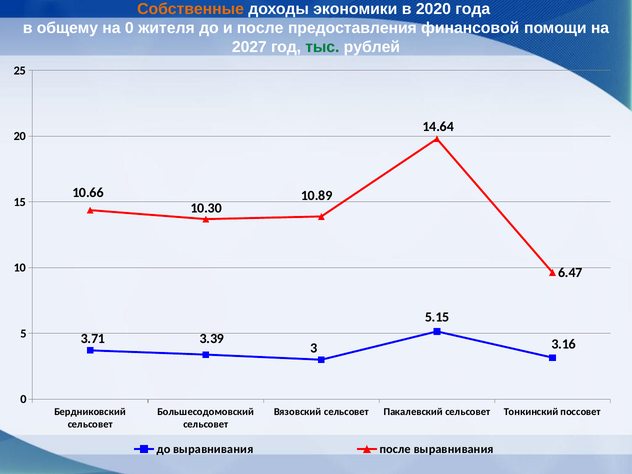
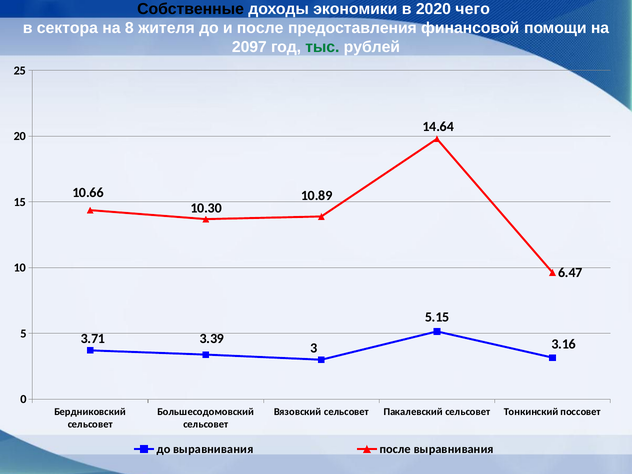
Собственные colour: orange -> black (191, 9)
года: года -> чего (473, 9)
общему: общему -> сектора (67, 28)
на 0: 0 -> 8 (129, 28)
2027: 2027 -> 2097 (249, 47)
